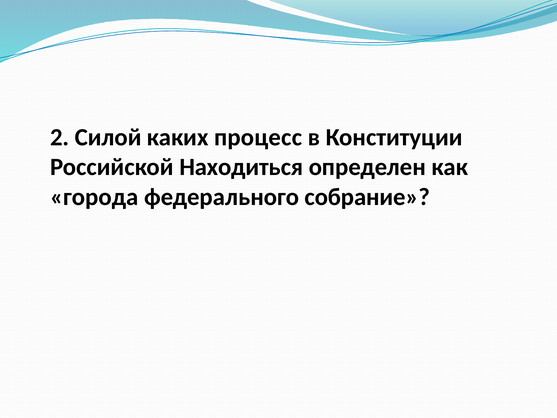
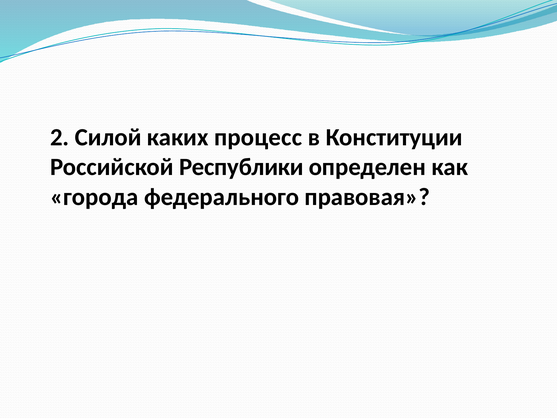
Находиться: Находиться -> Республики (241, 167)
собрание: собрание -> правовая (367, 197)
